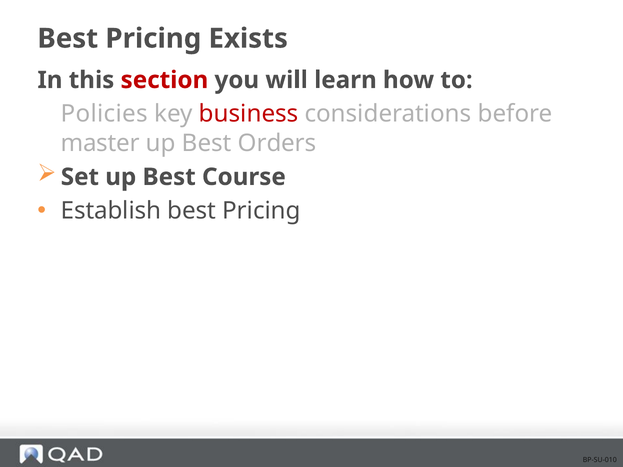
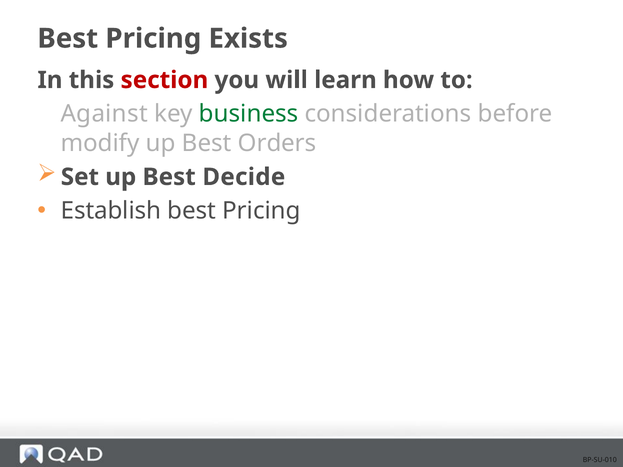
Policies: Policies -> Against (104, 114)
business colour: red -> green (249, 114)
master: master -> modify (100, 143)
Course: Course -> Decide (244, 177)
